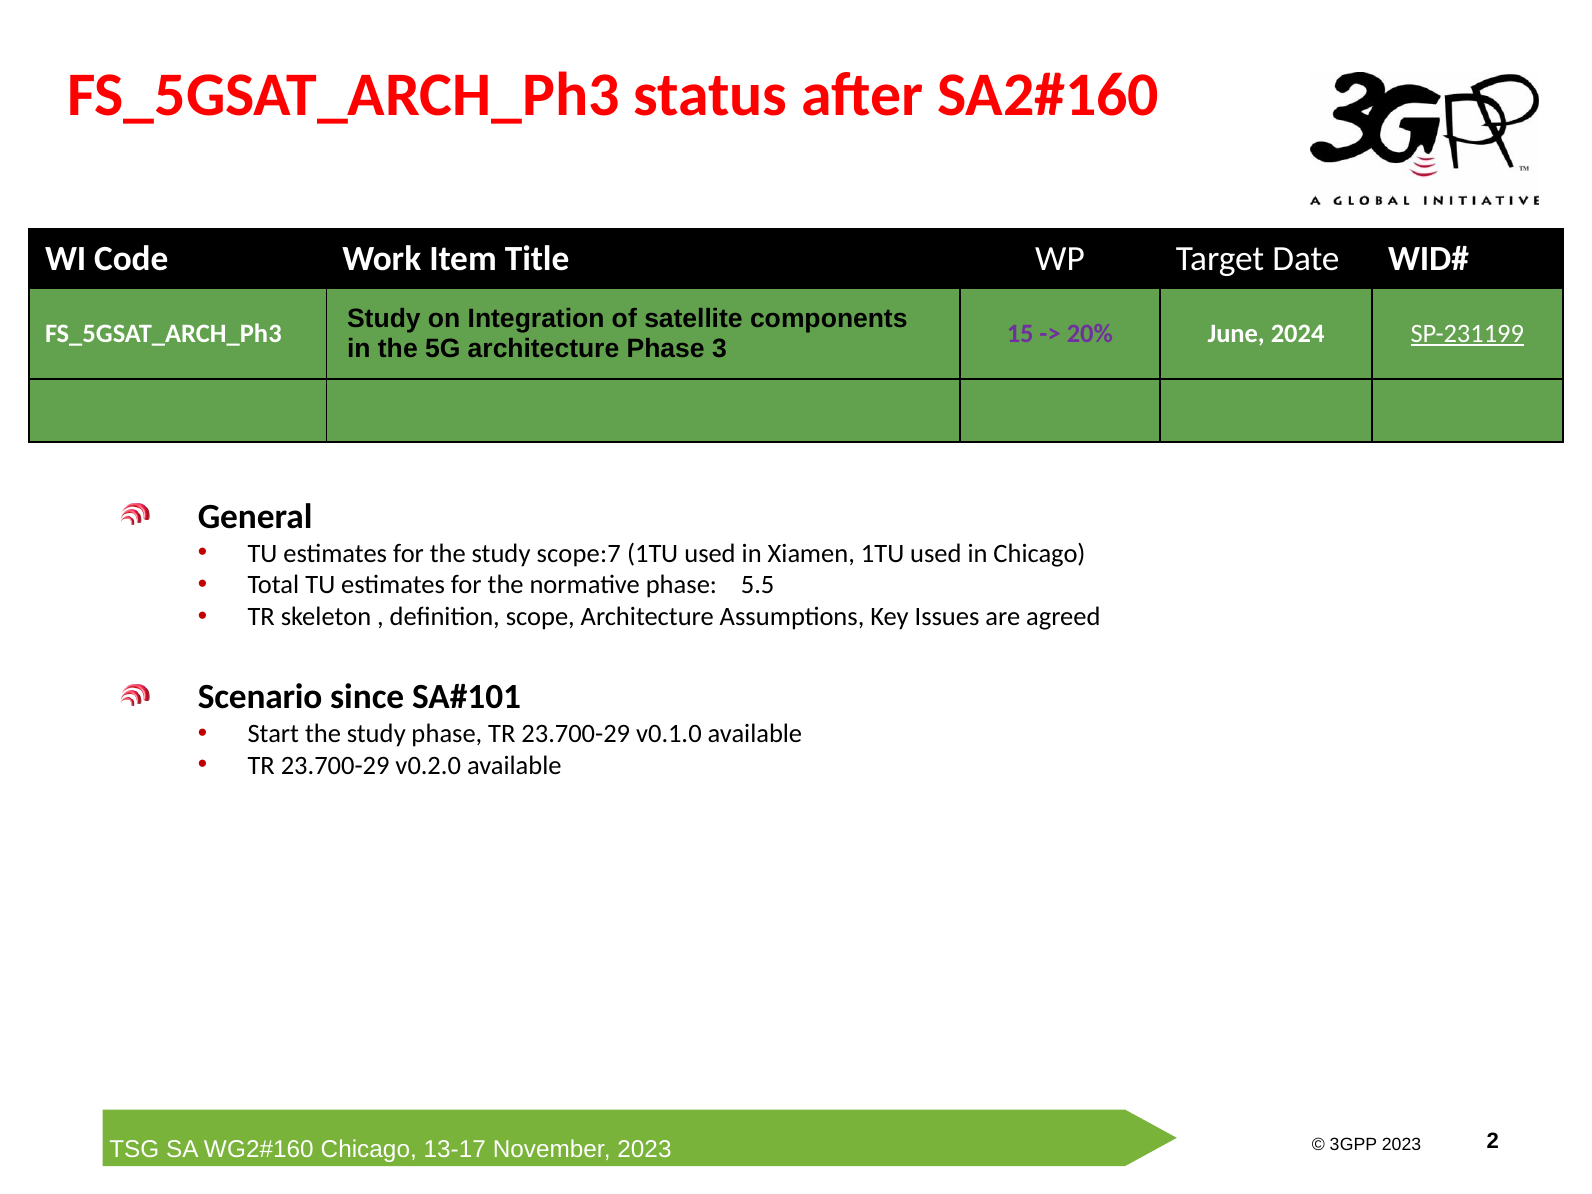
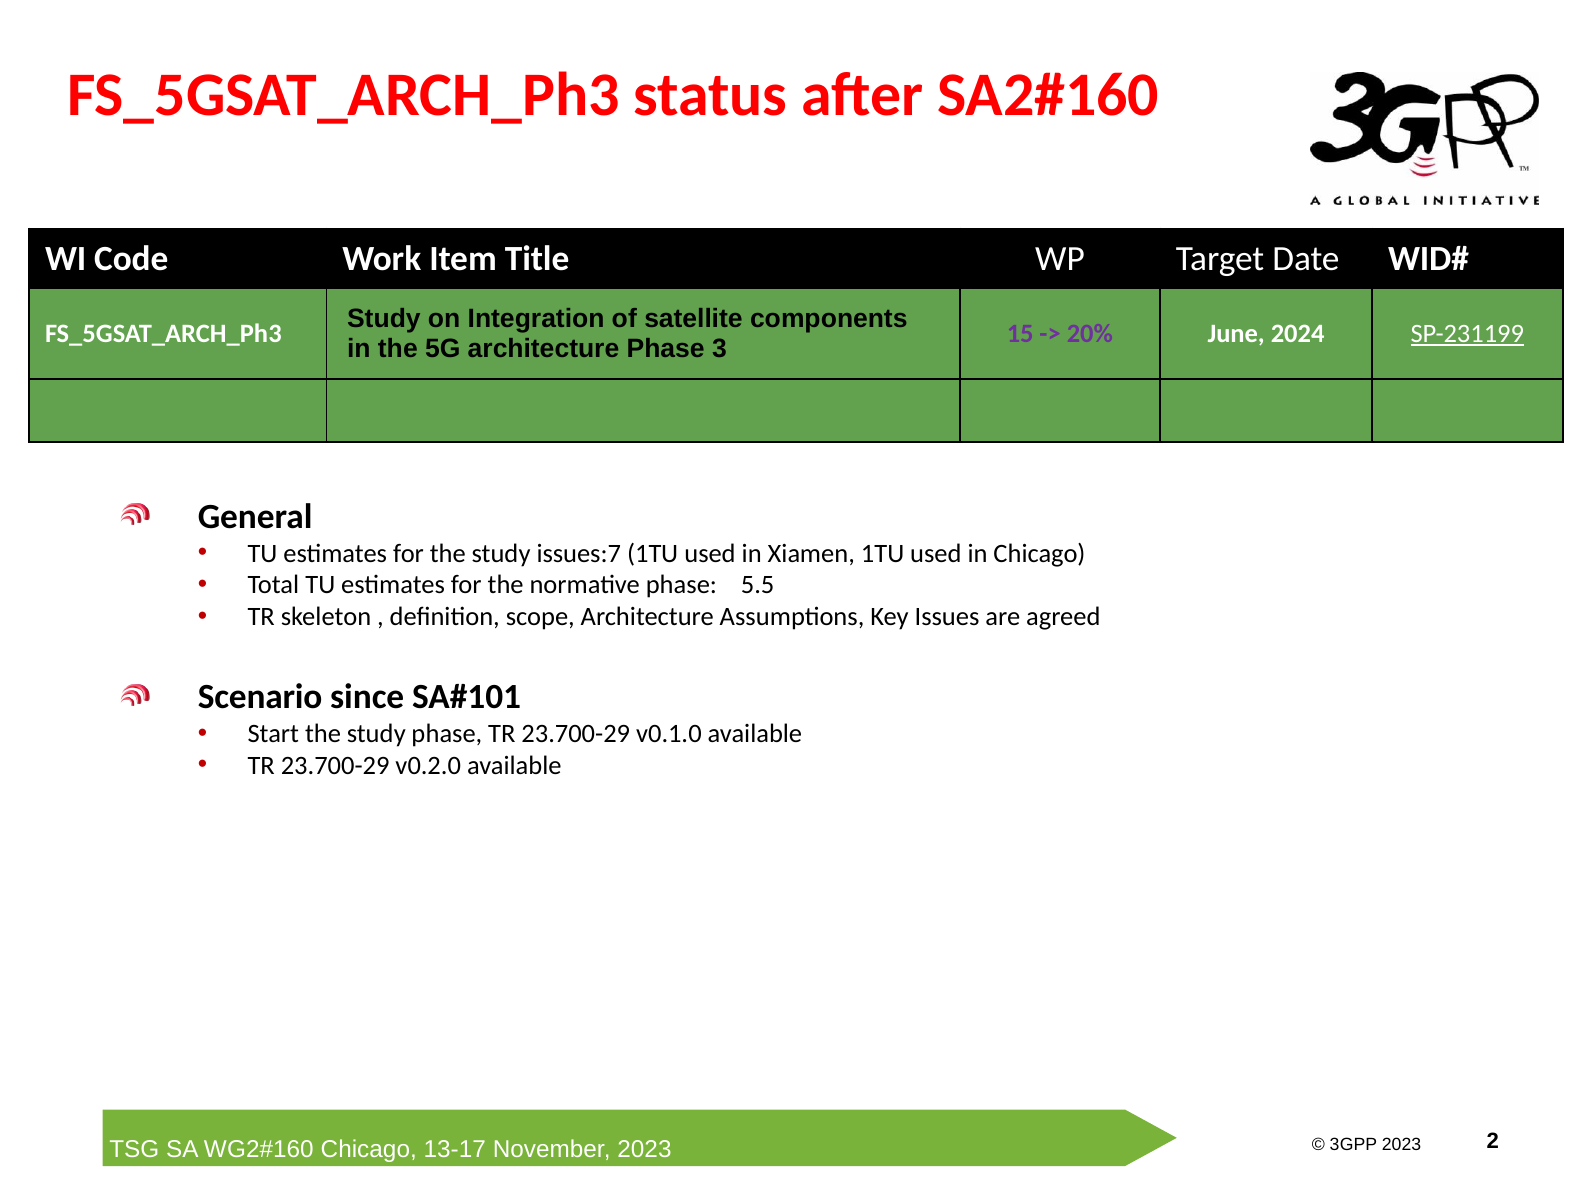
scope:7: scope:7 -> issues:7 (579, 553)
